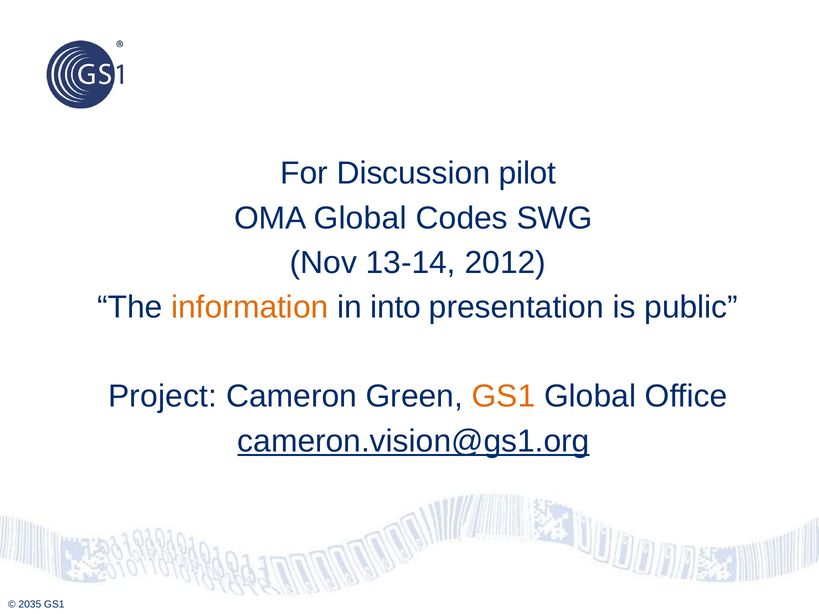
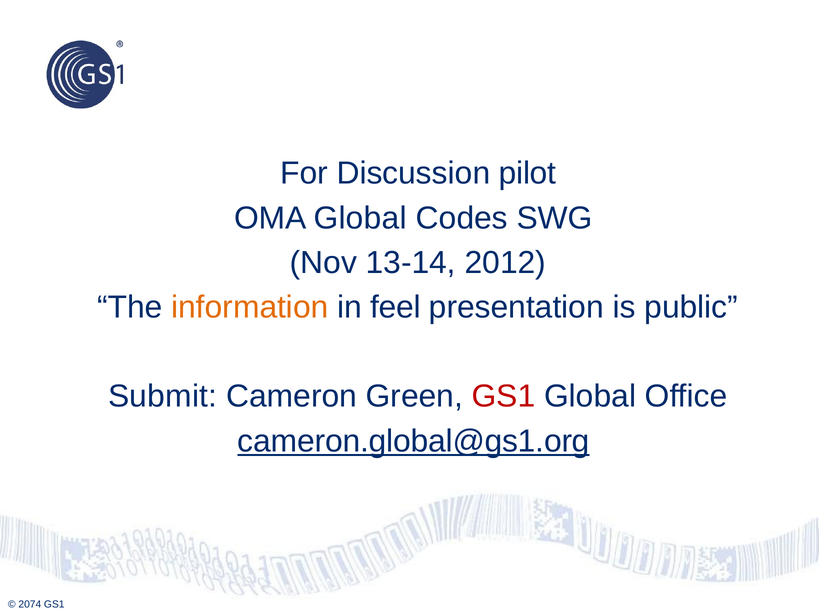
into: into -> feel (396, 307)
Project: Project -> Submit (163, 397)
GS1 colour: orange -> red (504, 397)
cameron.vision@gs1.org: cameron.vision@gs1.org -> cameron.global@gs1.org (414, 441)
2035: 2035 -> 2074 (30, 605)
